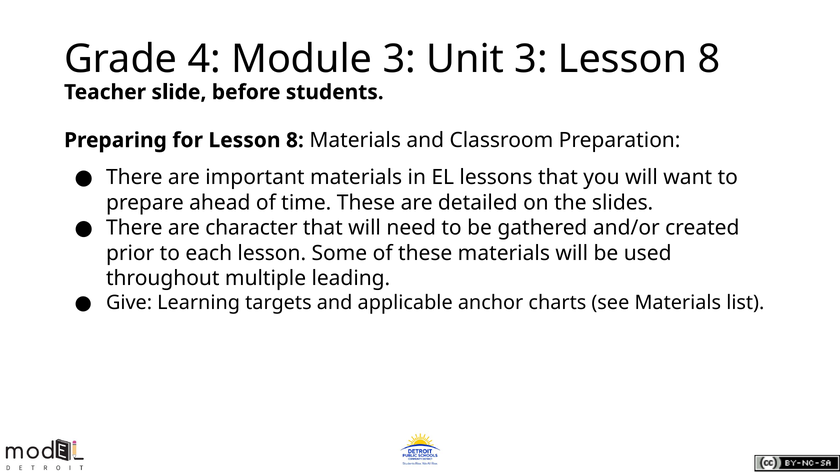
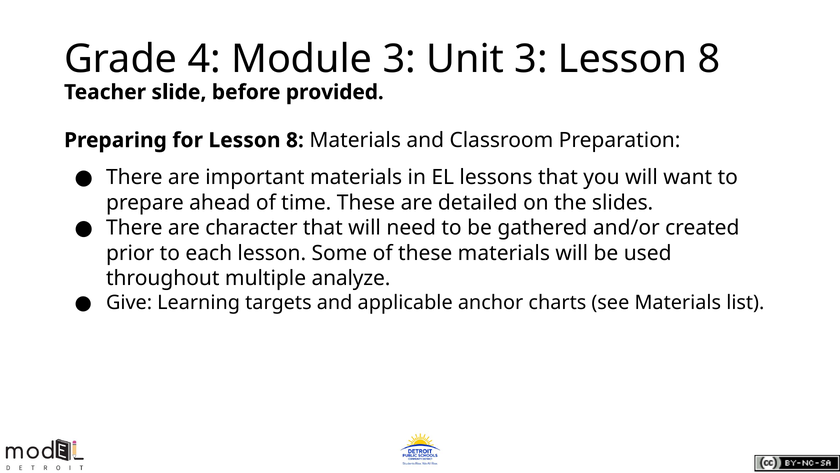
students: students -> provided (335, 92)
leading: leading -> analyze (351, 278)
